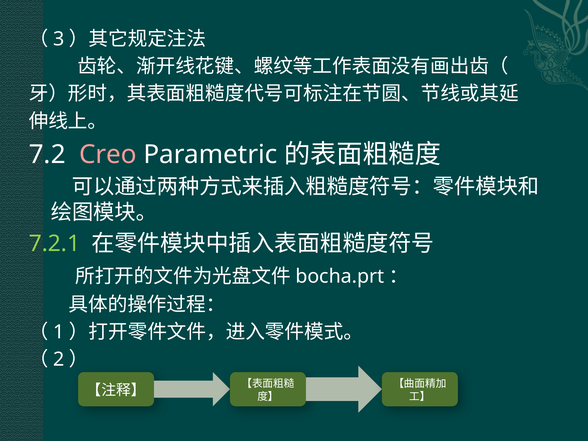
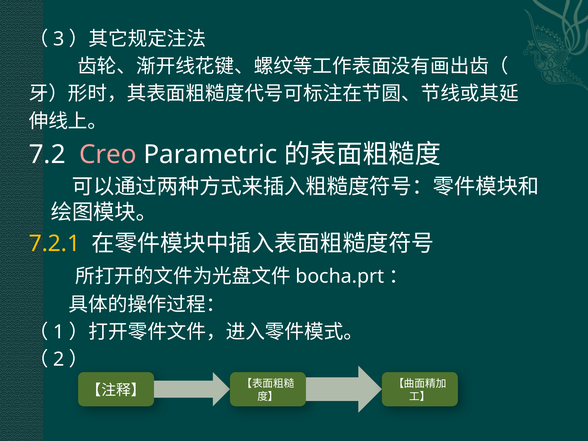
7.2.1 colour: light green -> yellow (54, 243)
